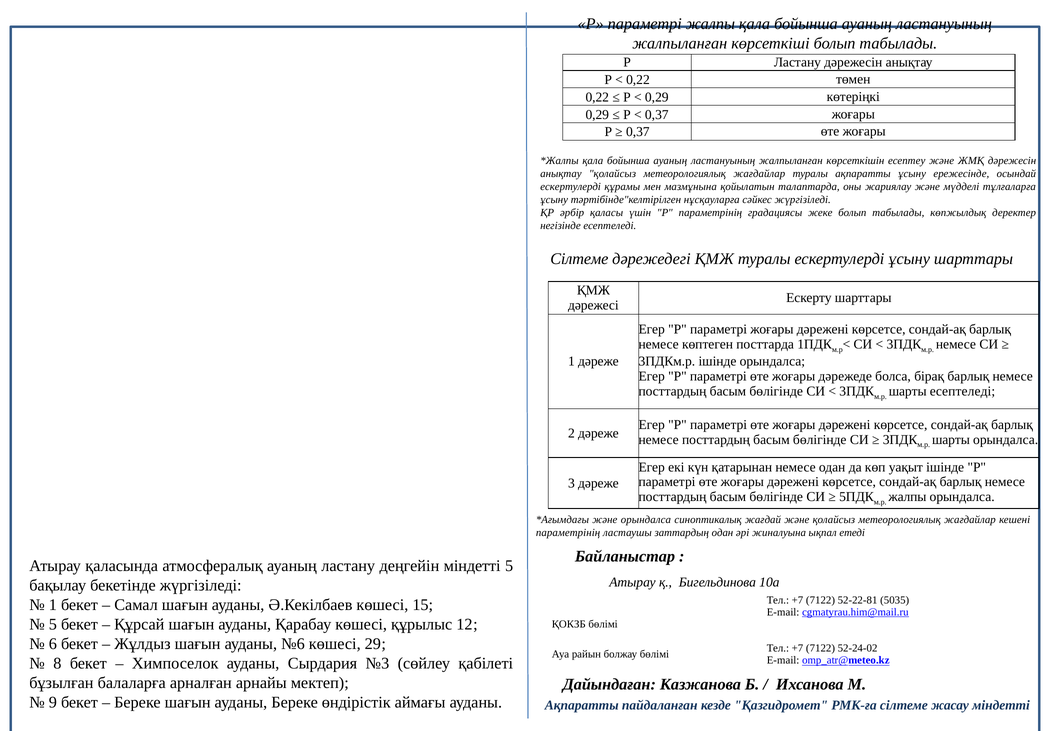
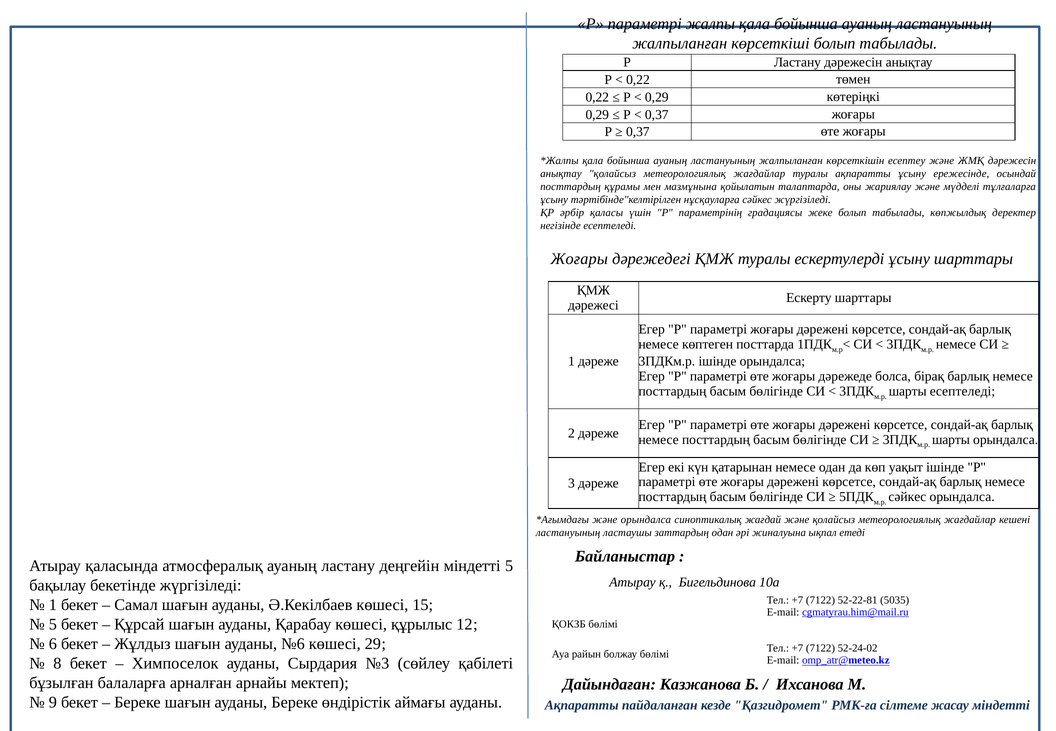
ескертулерді: ескертулерді -> посттардың (571, 187)
Сілтеме: Сілтеме -> Жоғары (579, 259)
жалпы: жалпы -> сәйкес (907, 497)
параметрінің: параметрінің -> ластануының (568, 533)
